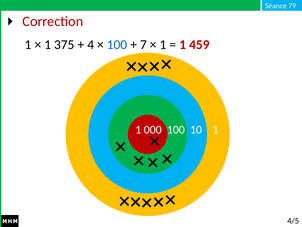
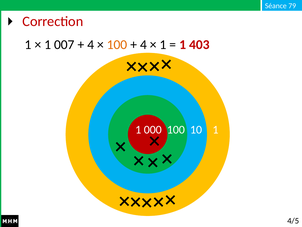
375: 375 -> 007 (64, 45)
100 colour: blue -> orange (117, 45)
7: 7 -> 4 (143, 45)
459: 459 -> 403 (199, 45)
